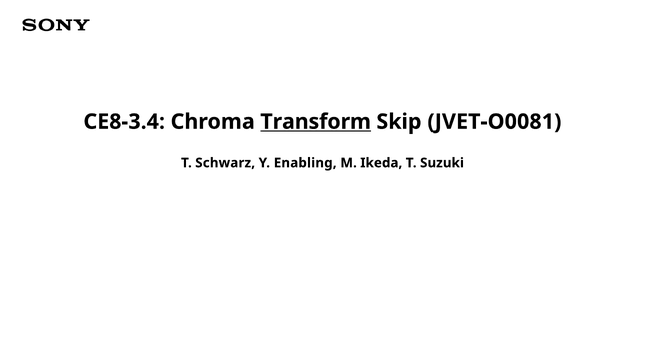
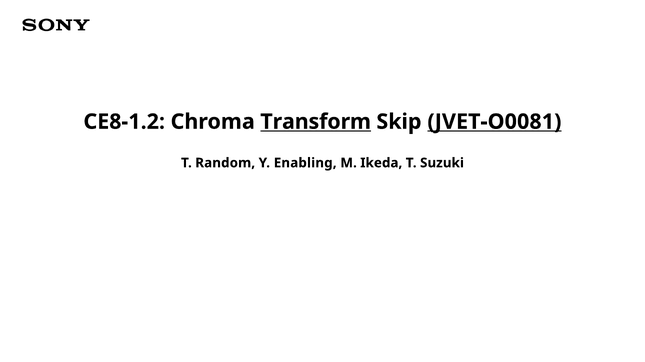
CE8-3.4: CE8-3.4 -> CE8-1.2 (124, 122)
JVET-O0081 underline: none -> present (494, 122)
Schwarz: Schwarz -> Random (225, 163)
